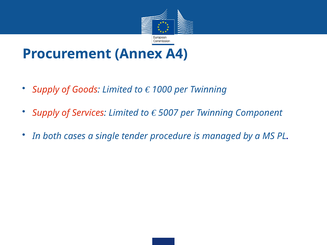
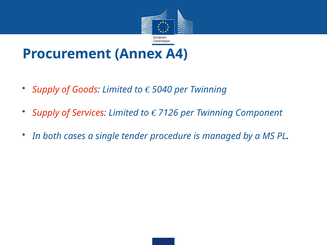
1000: 1000 -> 5040 (162, 90)
5007: 5007 -> 7126 (168, 113)
